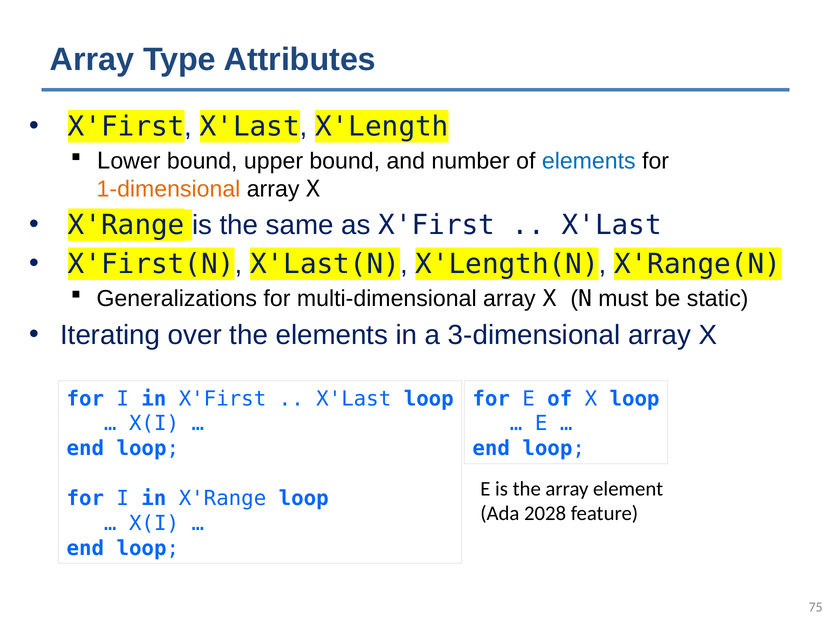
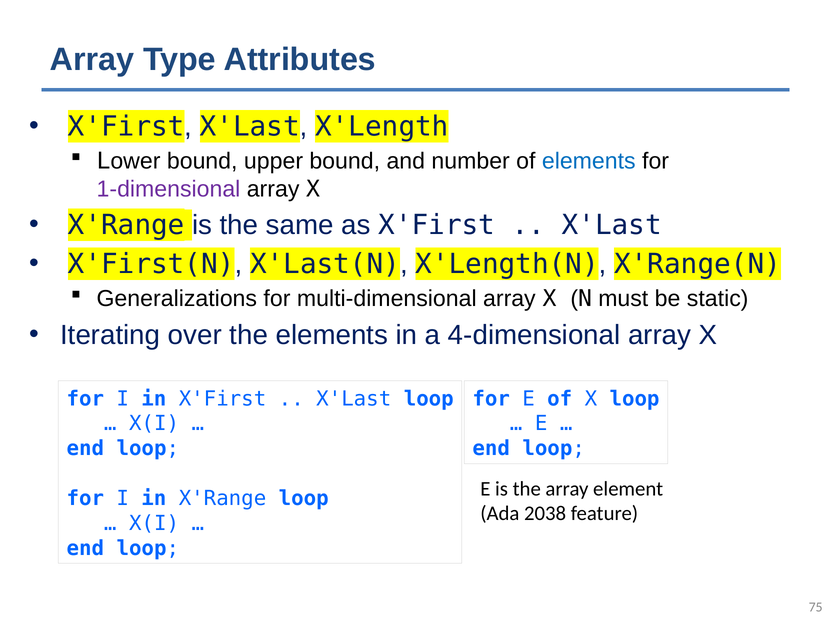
1-dimensional colour: orange -> purple (168, 189)
3-dimensional: 3-dimensional -> 4-dimensional (534, 335)
2028: 2028 -> 2038 (545, 514)
